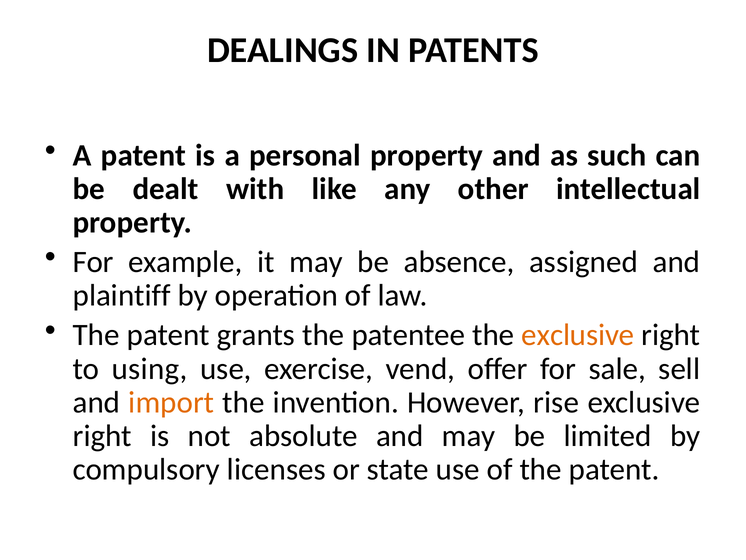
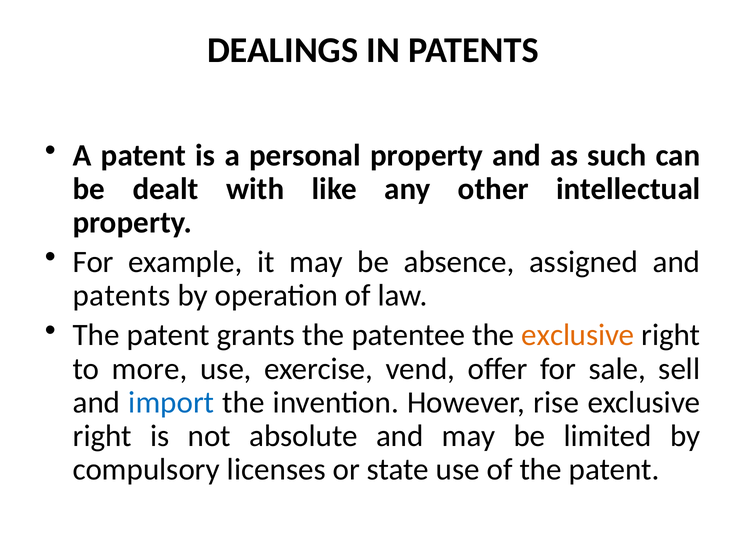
plaintiff: plaintiff -> patents (122, 295)
using: using -> more (150, 368)
import colour: orange -> blue (171, 402)
